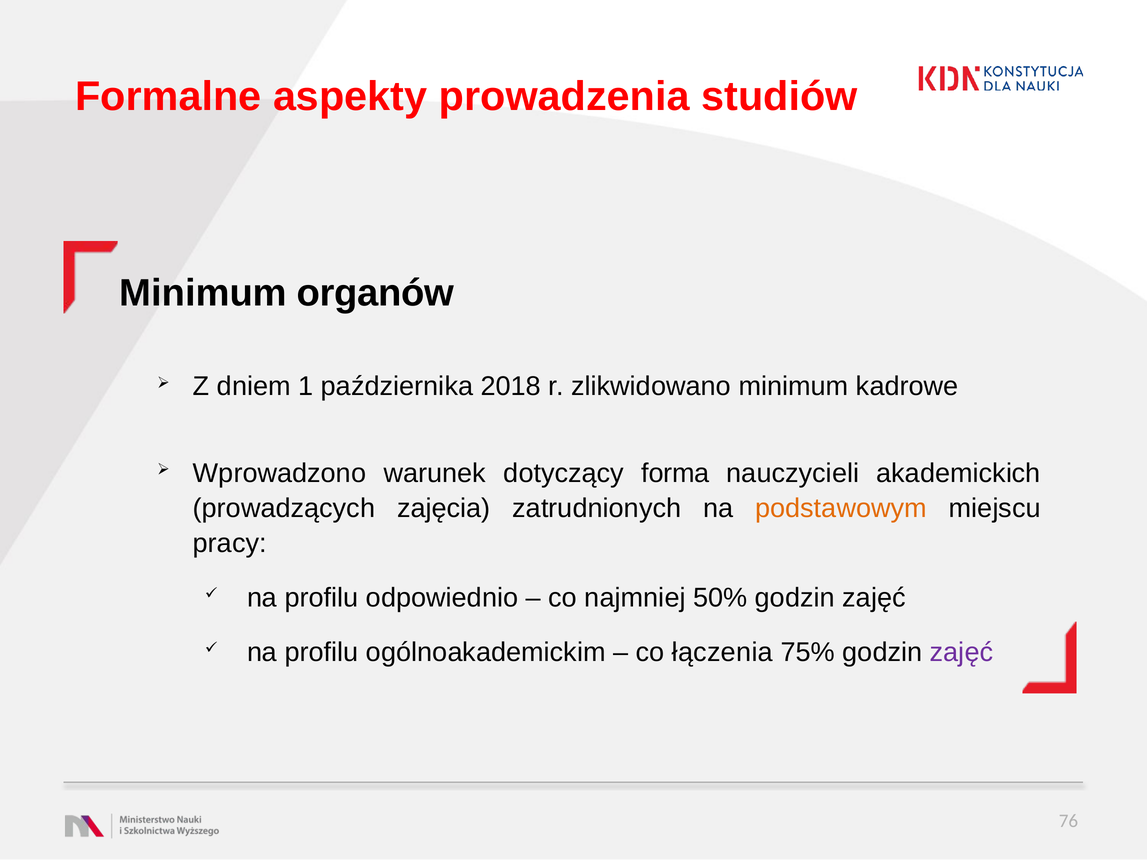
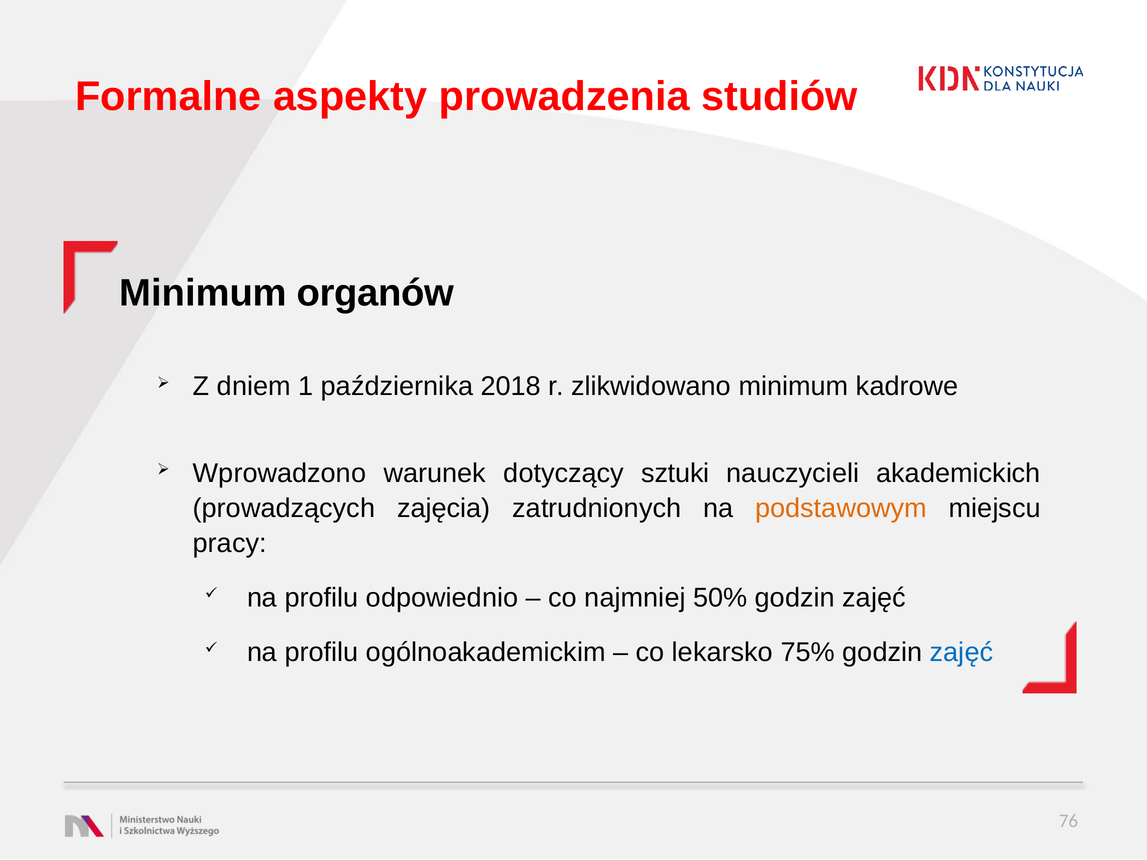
forma: forma -> sztuki (675, 473)
łączenia: łączenia -> lekarsko (722, 652)
zajęć colour: purple -> blue (961, 652)
